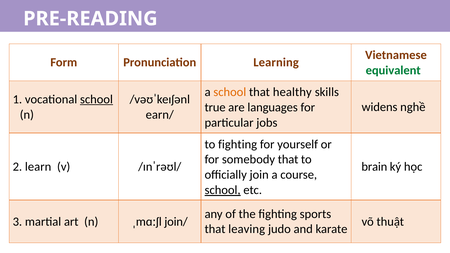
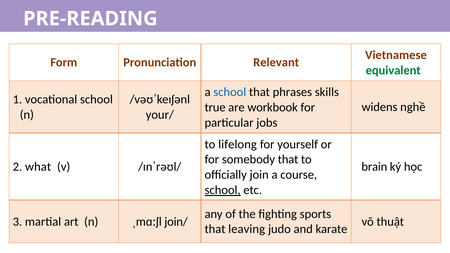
Learning: Learning -> Relevant (276, 63)
school colour: orange -> blue (230, 92)
healthy: healthy -> phrases (292, 92)
school underline: present -> none (96, 99)
languages: languages -> workbook (273, 108)
earn/: earn/ -> your/ (160, 115)
to fighting: fighting -> lifelong (238, 144)
learn: learn -> what (38, 167)
